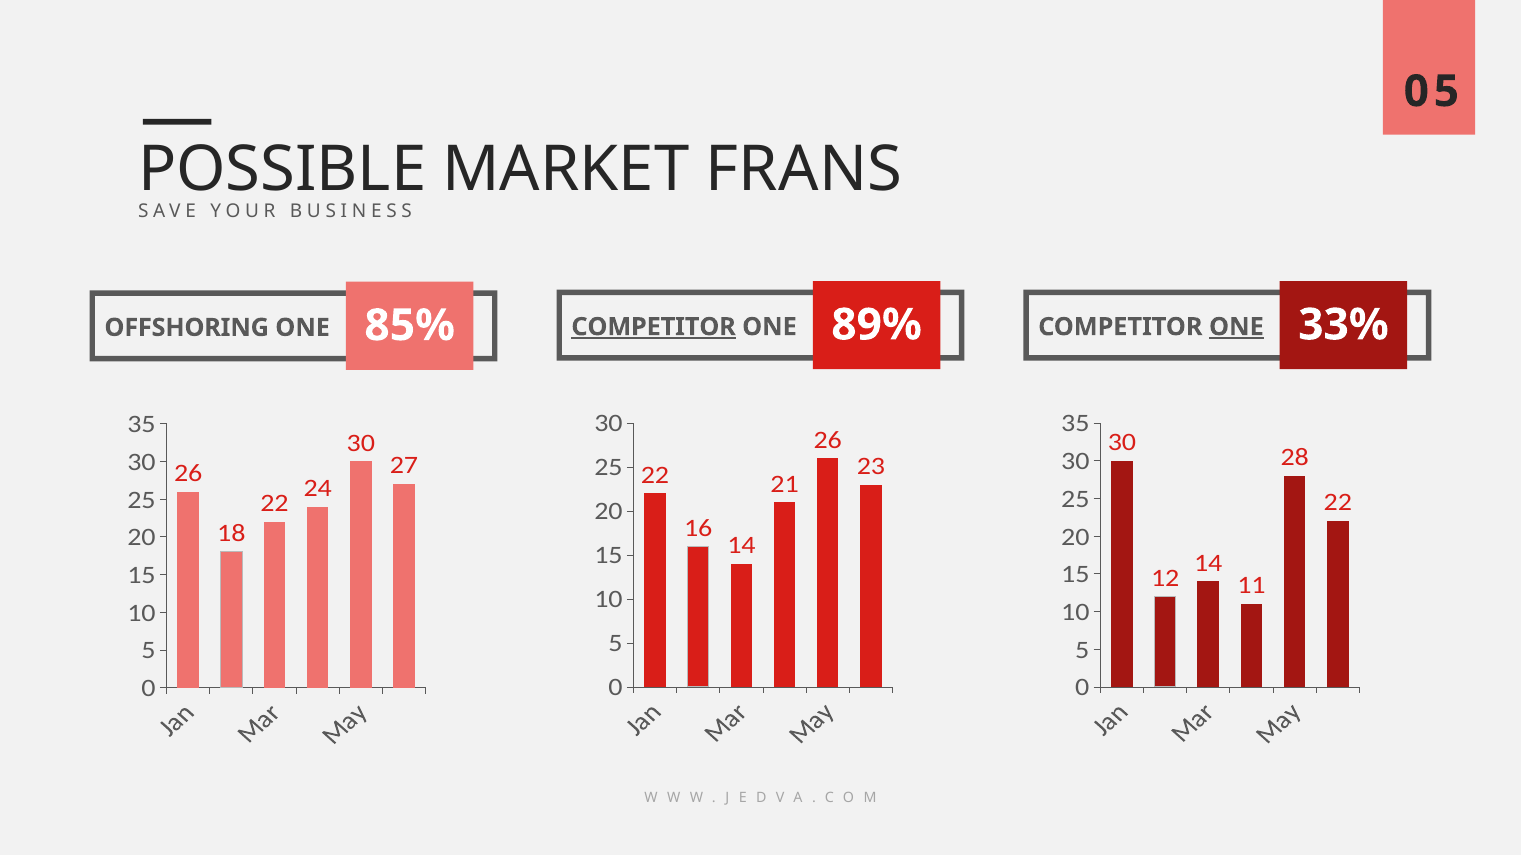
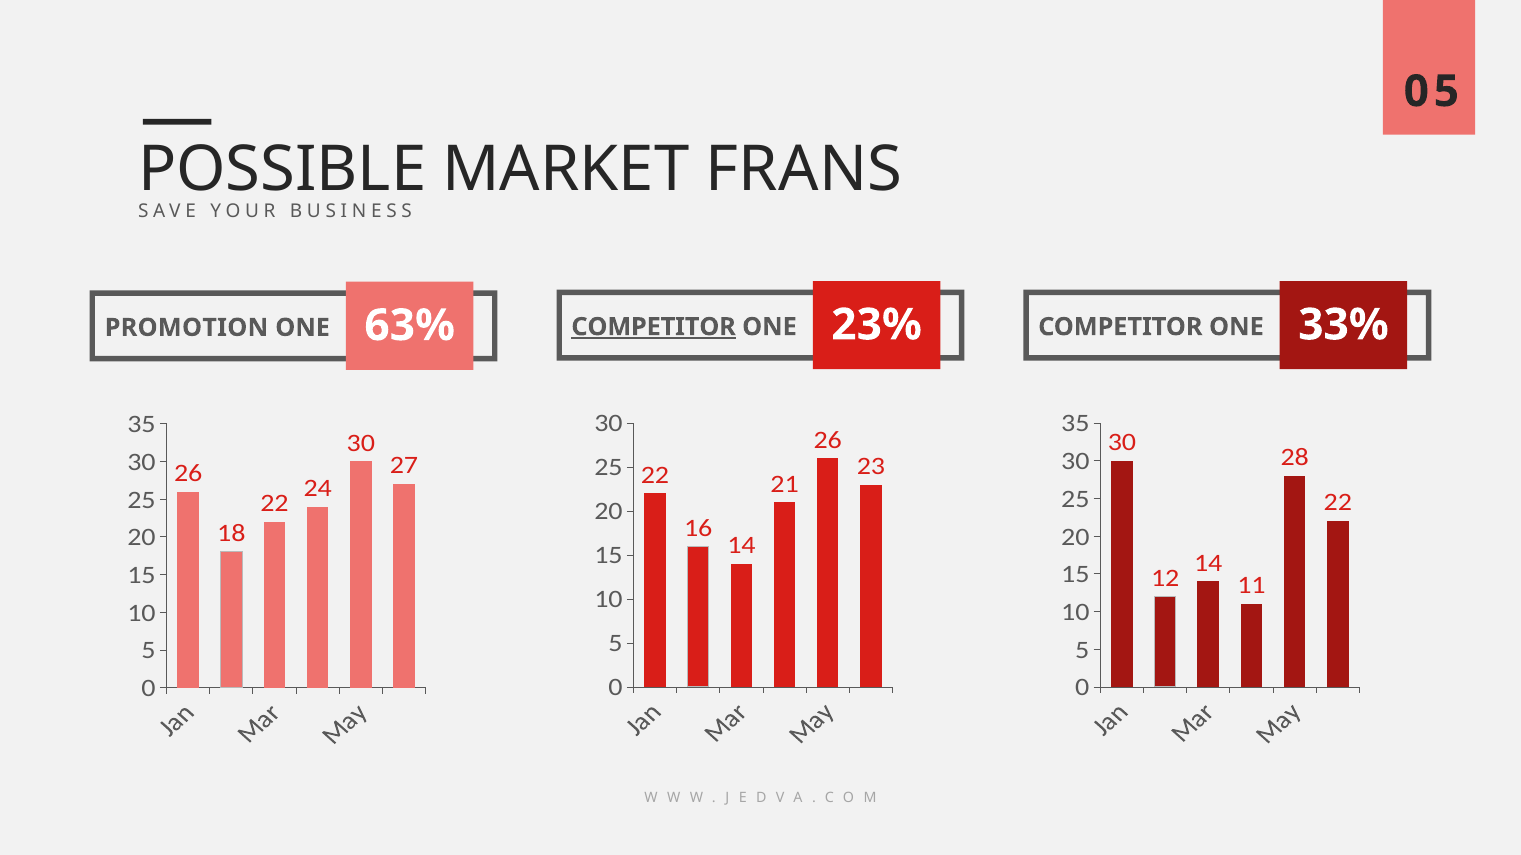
89%: 89% -> 23% (877, 325)
ONE underline: present -> none (1236, 327)
OFFSHORING: OFFSHORING -> PROMOTION (186, 328)
85%: 85% -> 63% (410, 326)
